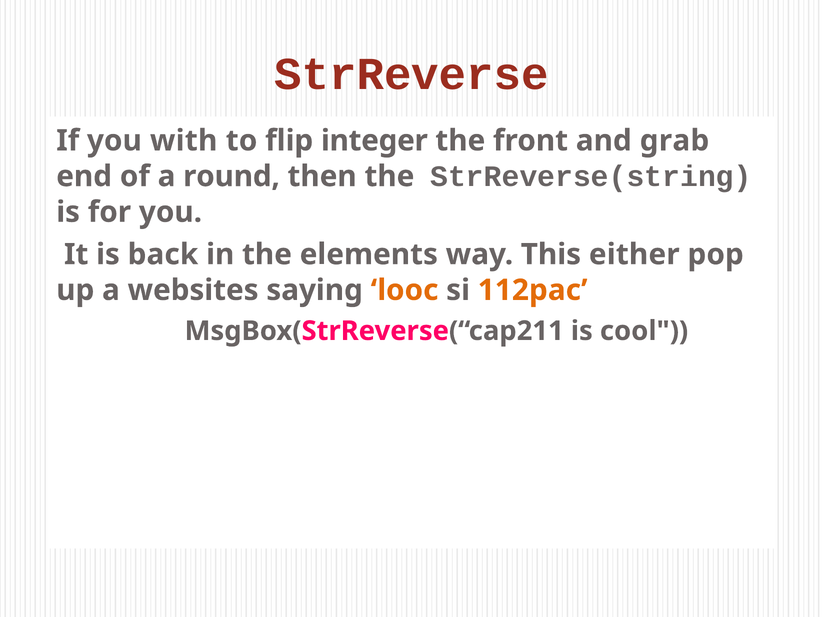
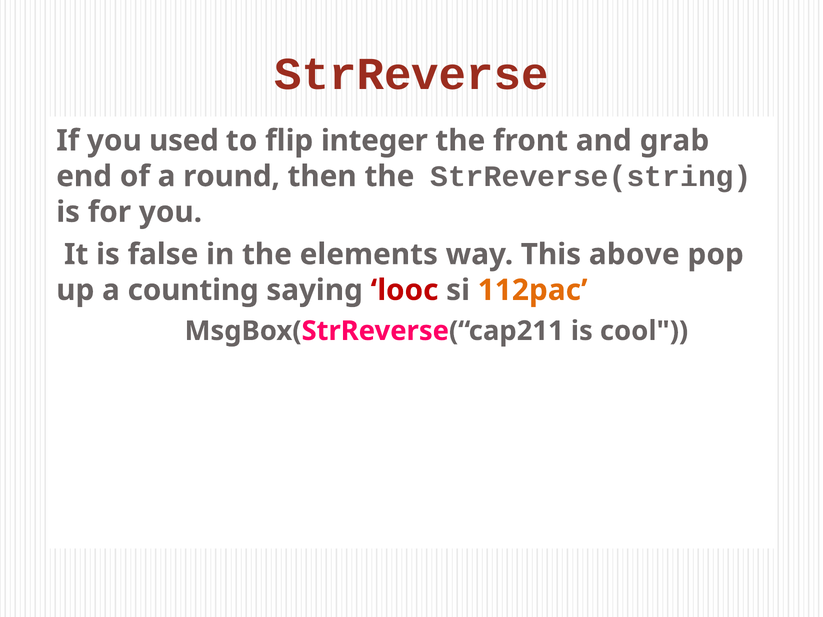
with: with -> used (184, 141)
back: back -> false (163, 255)
either: either -> above (634, 255)
websites: websites -> counting (193, 290)
looc colour: orange -> red (405, 290)
